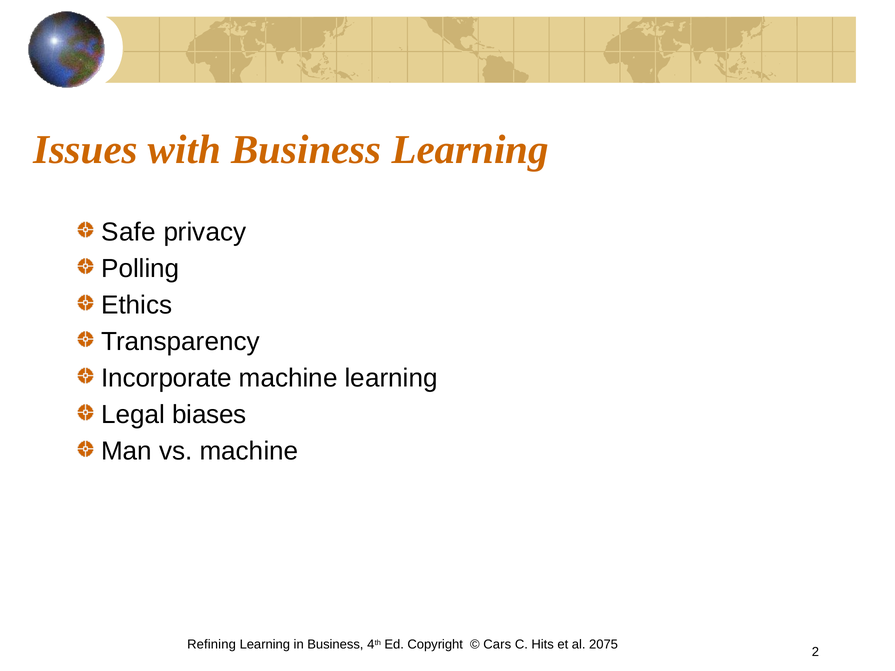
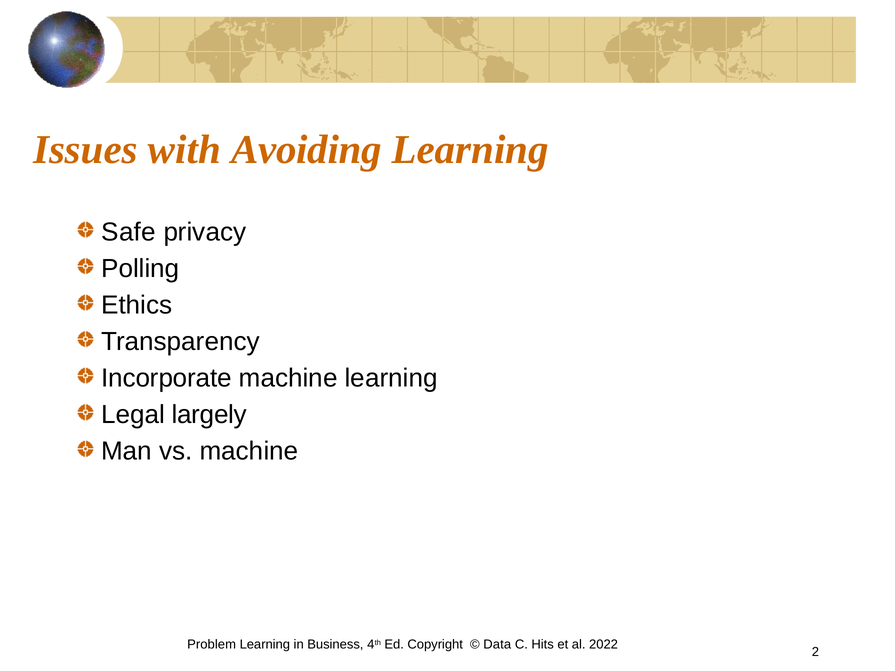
with Business: Business -> Avoiding (306, 150)
biases: biases -> largely (209, 415)
Refining: Refining -> Problem (212, 645)
Cars: Cars -> Data (497, 645)
2075: 2075 -> 2022 (604, 645)
